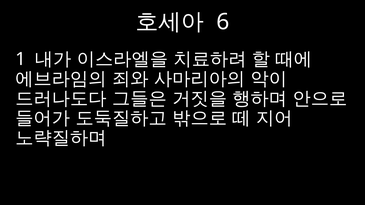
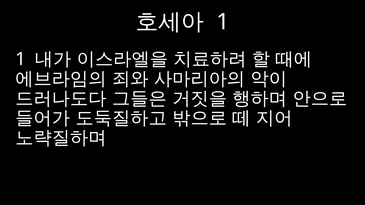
6: 6 -> 1 (223, 22)
